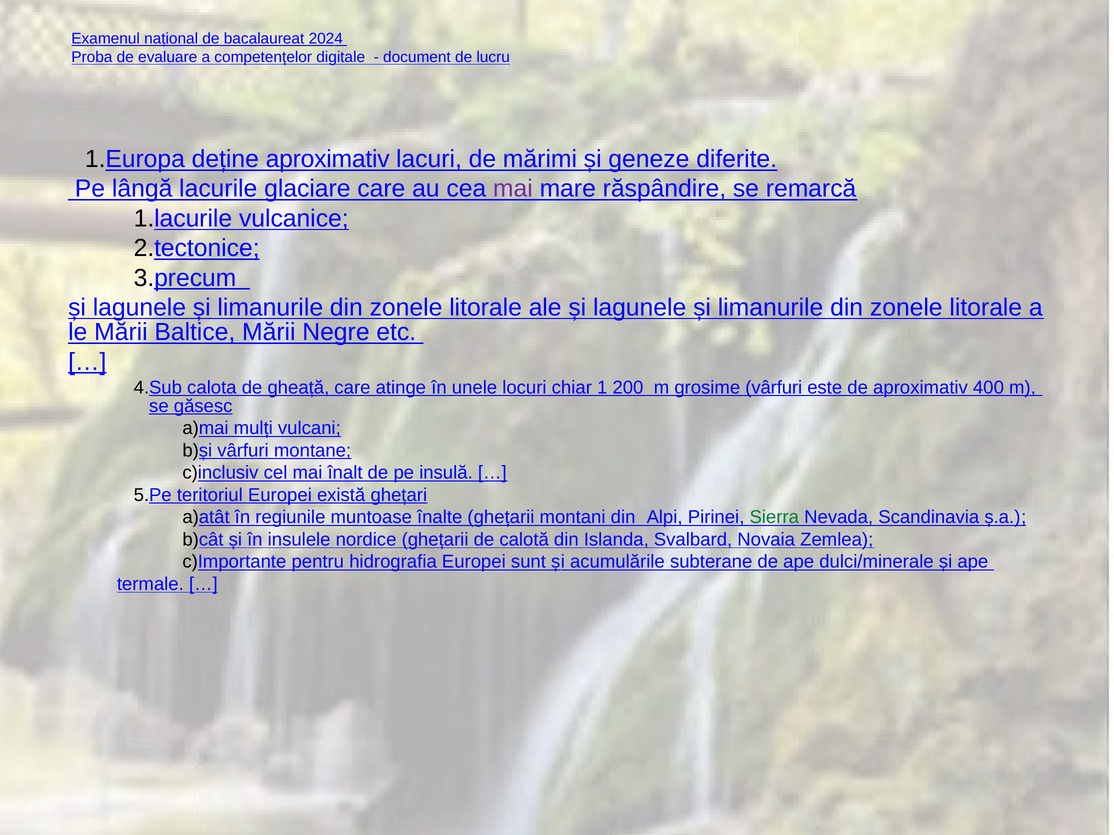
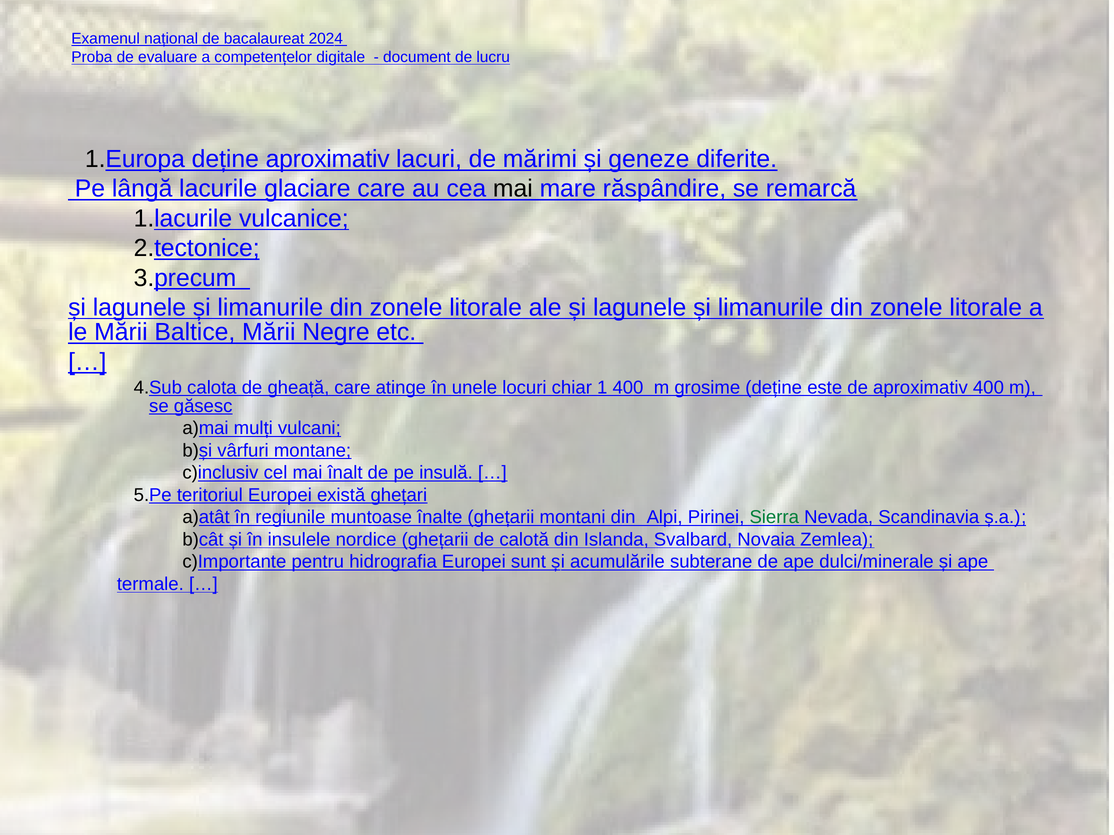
mai colour: purple -> black (513, 189)
1 200: 200 -> 400 (628, 388)
grosime vârfuri: vârfuri -> deține (774, 388)
